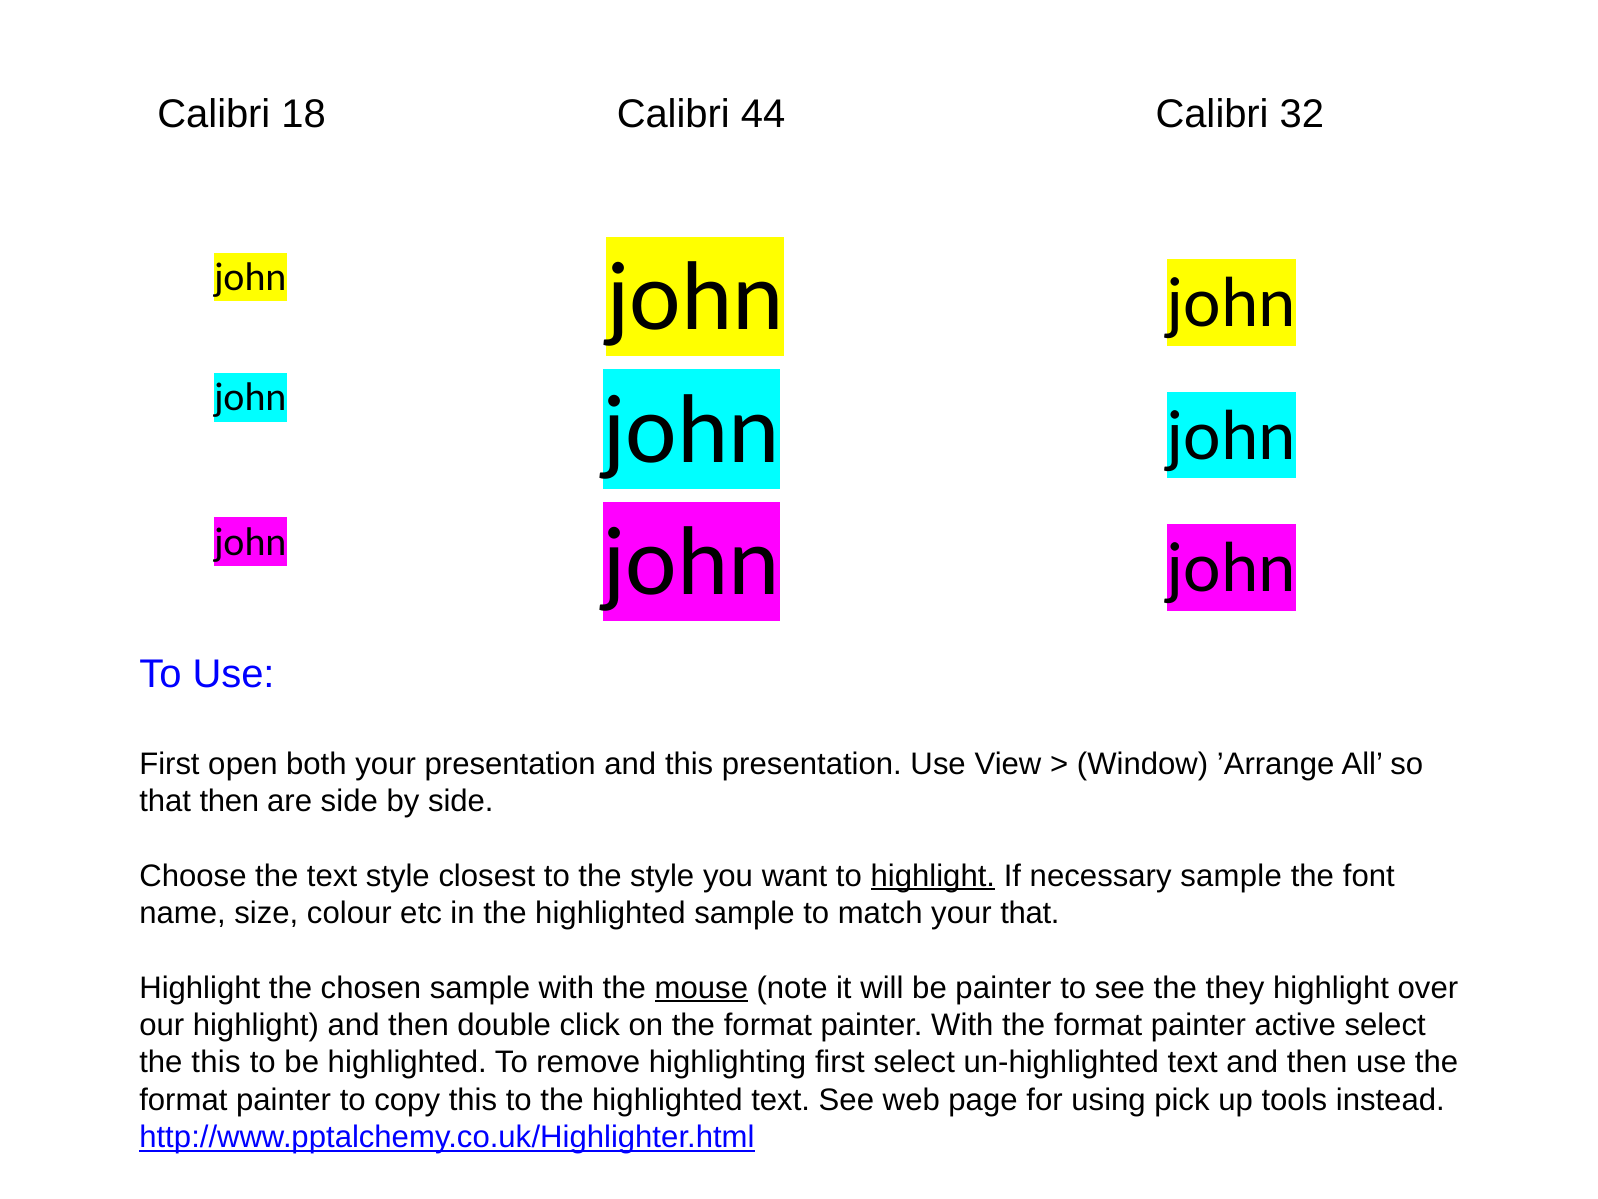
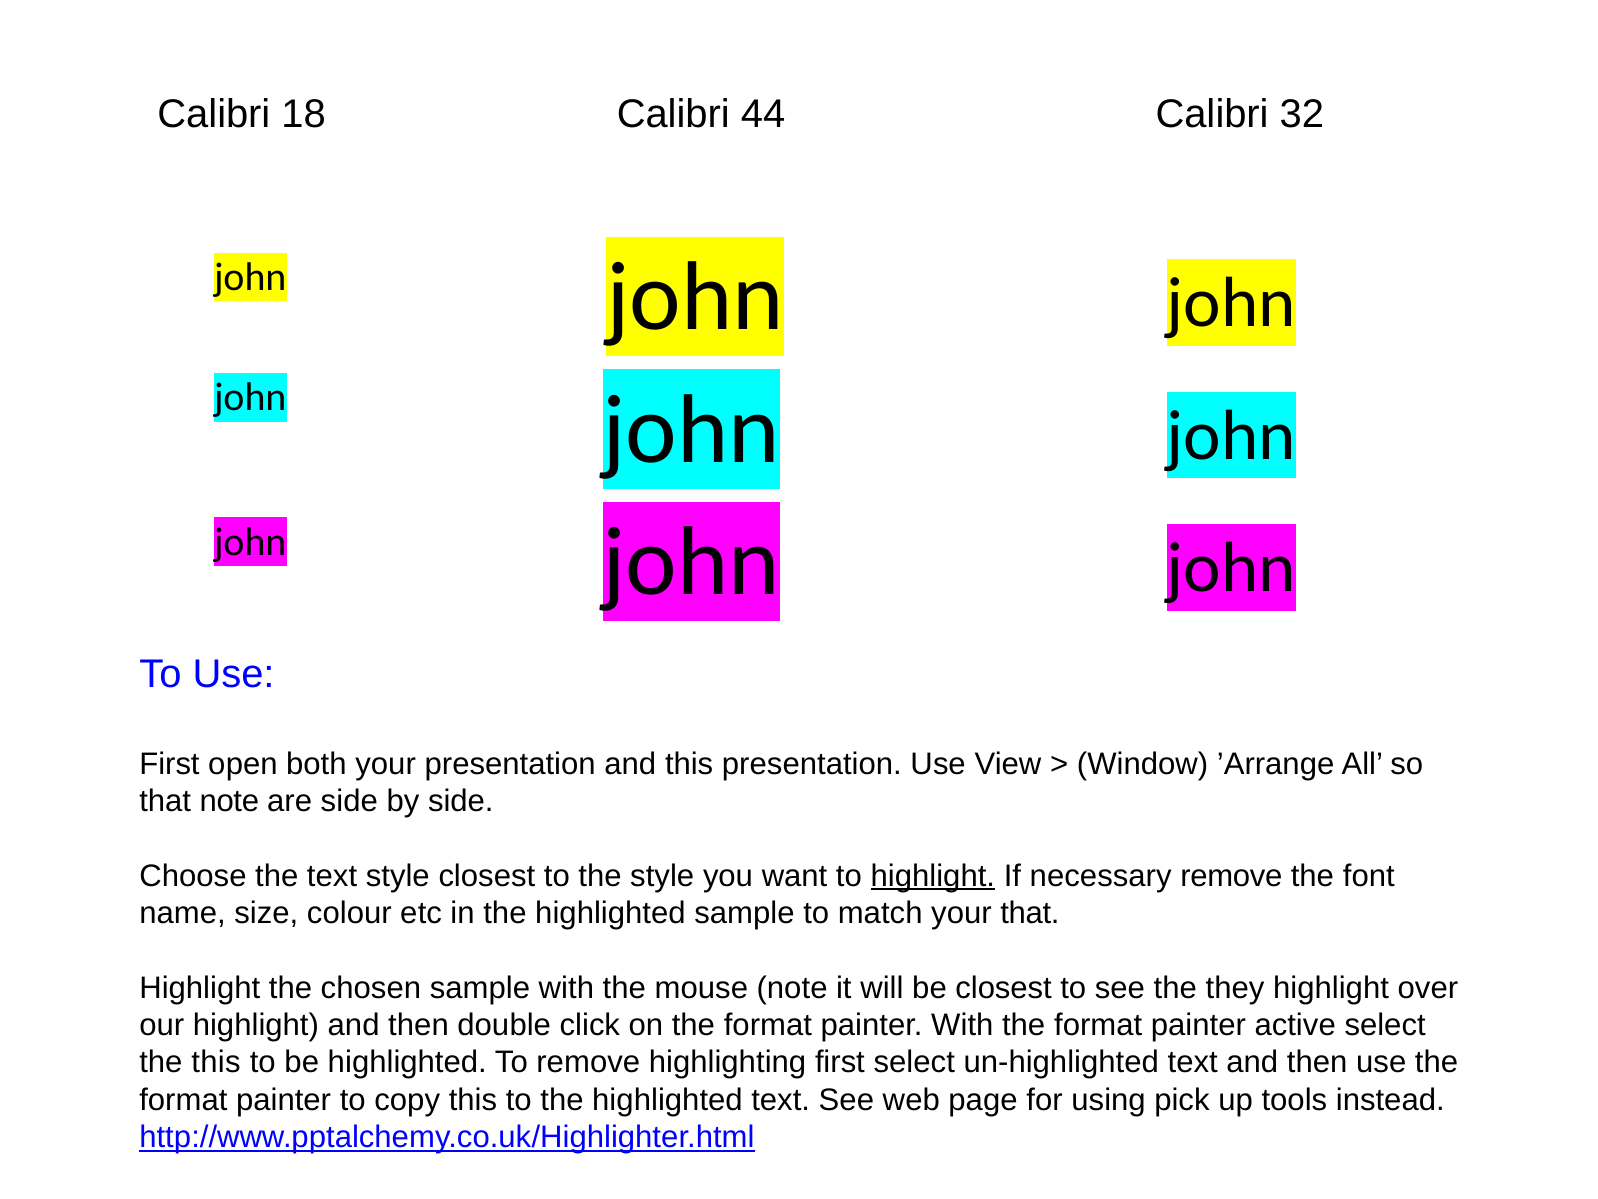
that then: then -> note (229, 801)
necessary sample: sample -> remove (1231, 876)
mouse underline: present -> none (701, 988)
be painter: painter -> closest (1004, 988)
